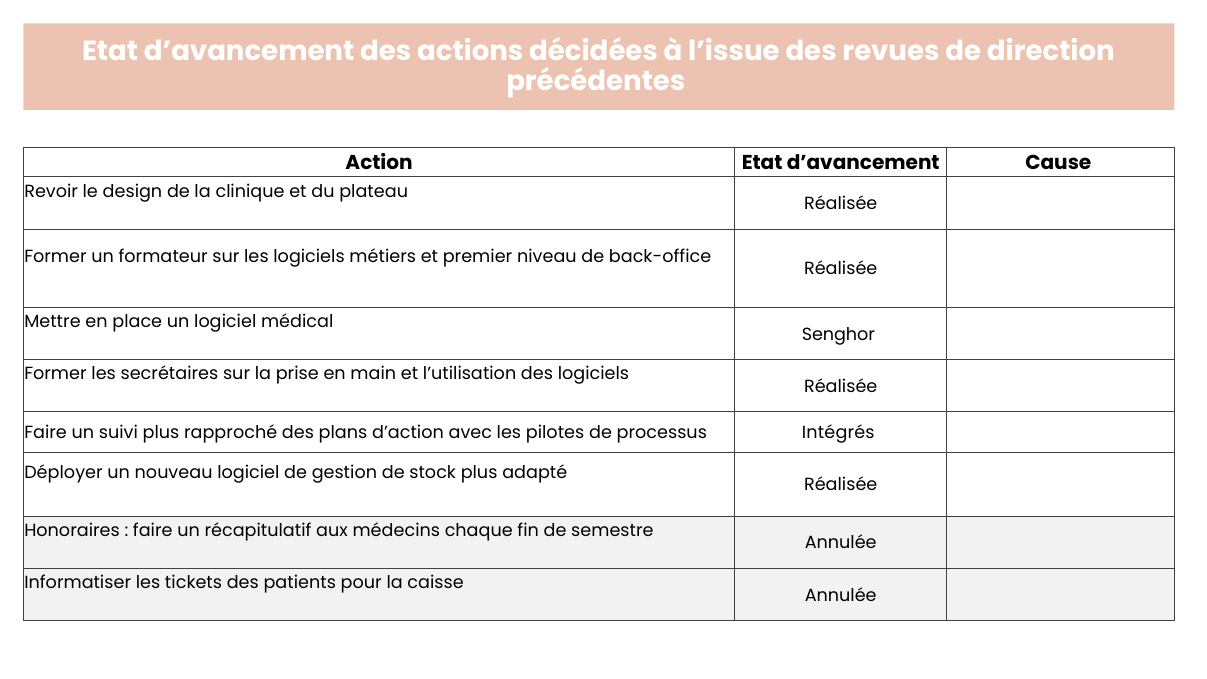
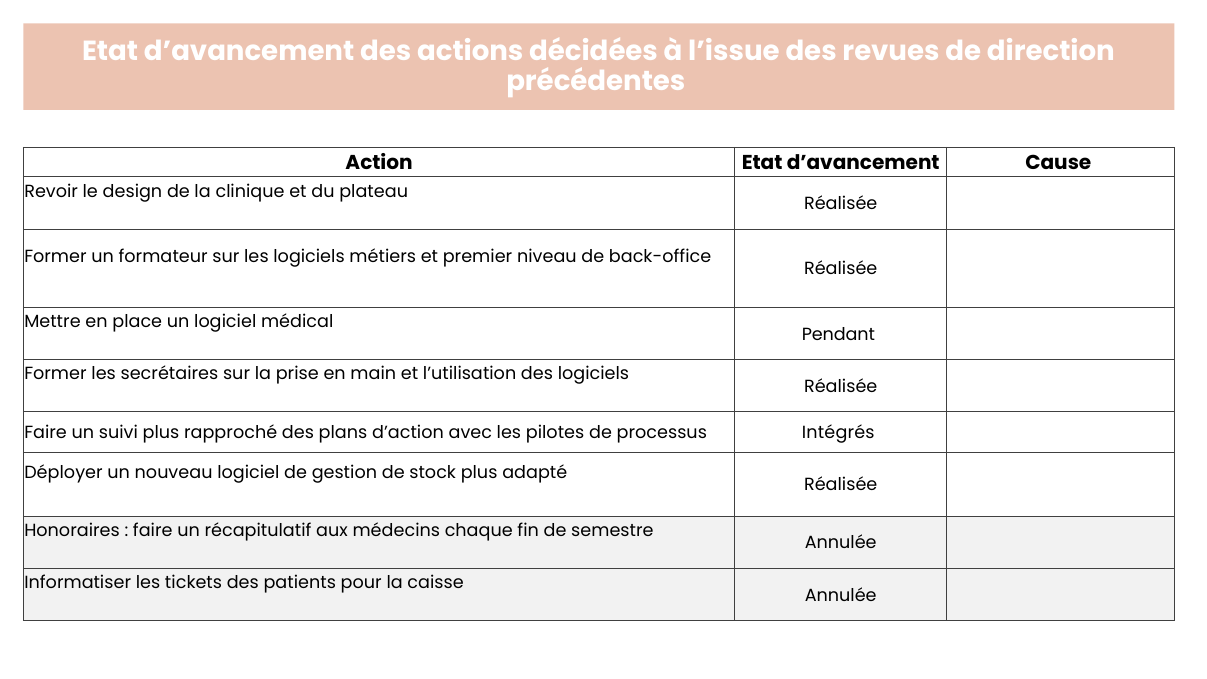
Senghor: Senghor -> Pendant (838, 334)
